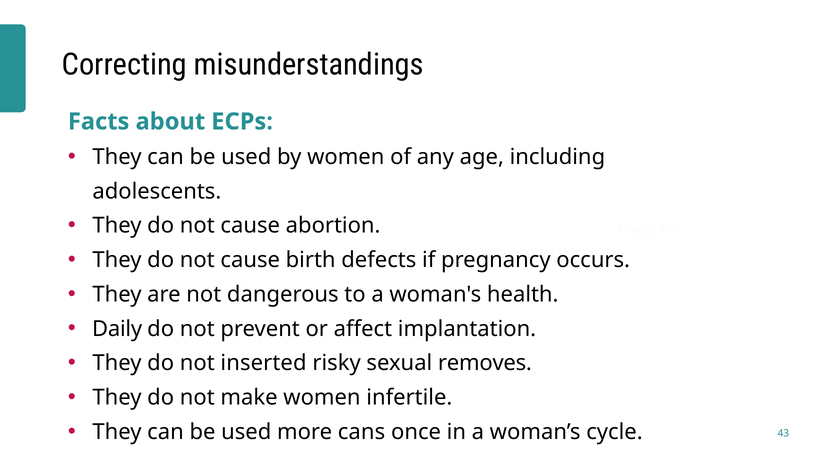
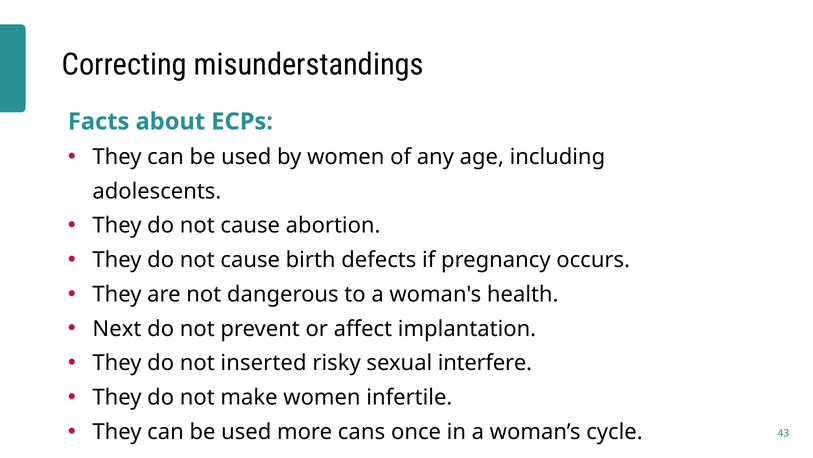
Daily: Daily -> Next (117, 328)
removes: removes -> interfere (485, 363)
